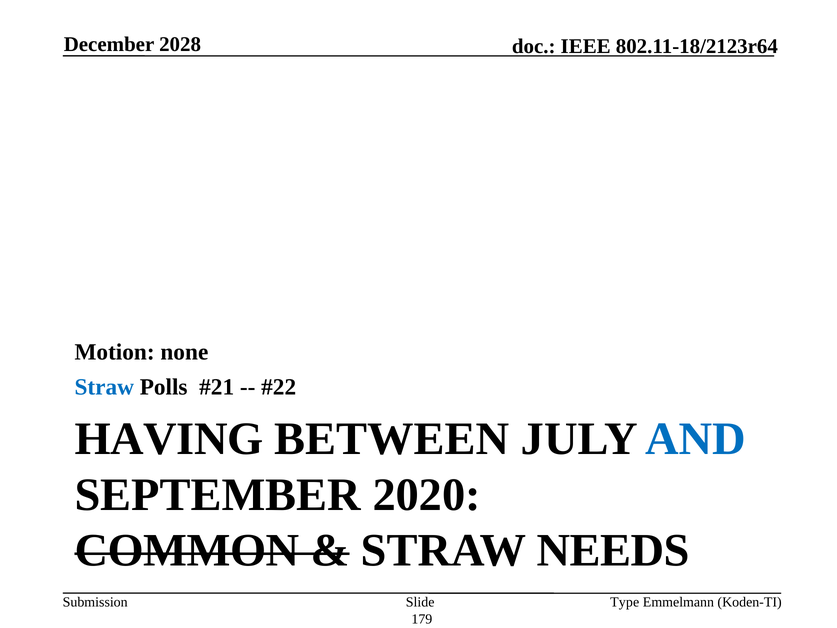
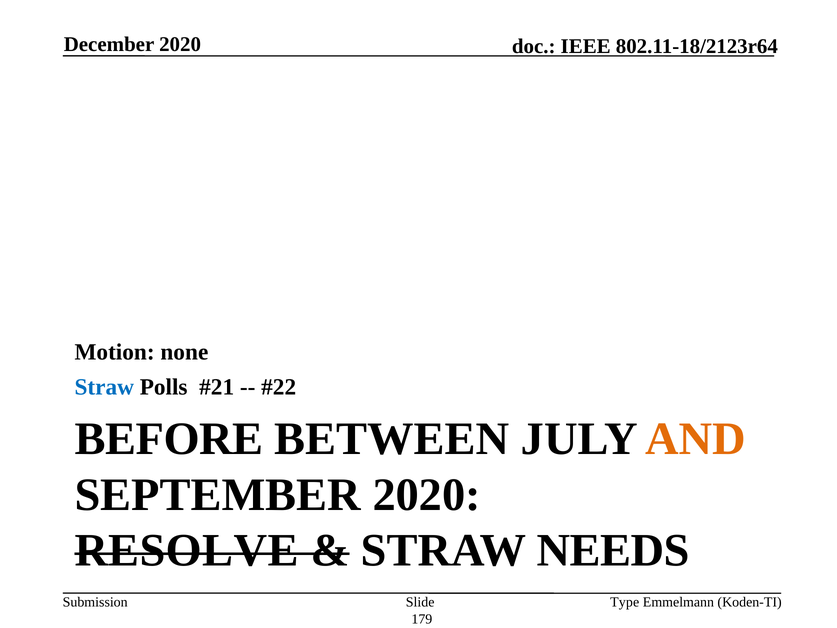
December 2028: 2028 -> 2020 (180, 44)
HAVING: HAVING -> BEFORE (169, 439)
AND colour: blue -> orange (696, 439)
COMMON: COMMON -> RESOLVE (187, 550)
